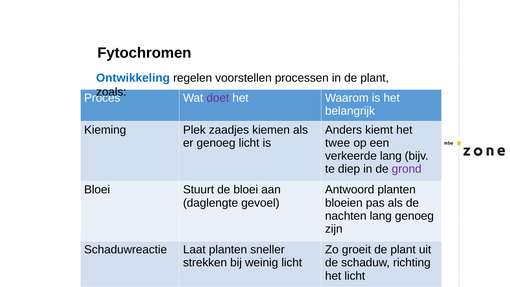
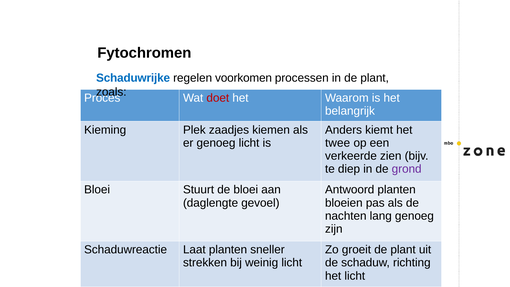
Ontwikkeling: Ontwikkeling -> Schaduwrijke (133, 78)
voorstellen: voorstellen -> voorkomen (244, 78)
doet colour: purple -> red (218, 98)
verkeerde lang: lang -> zien (391, 156)
